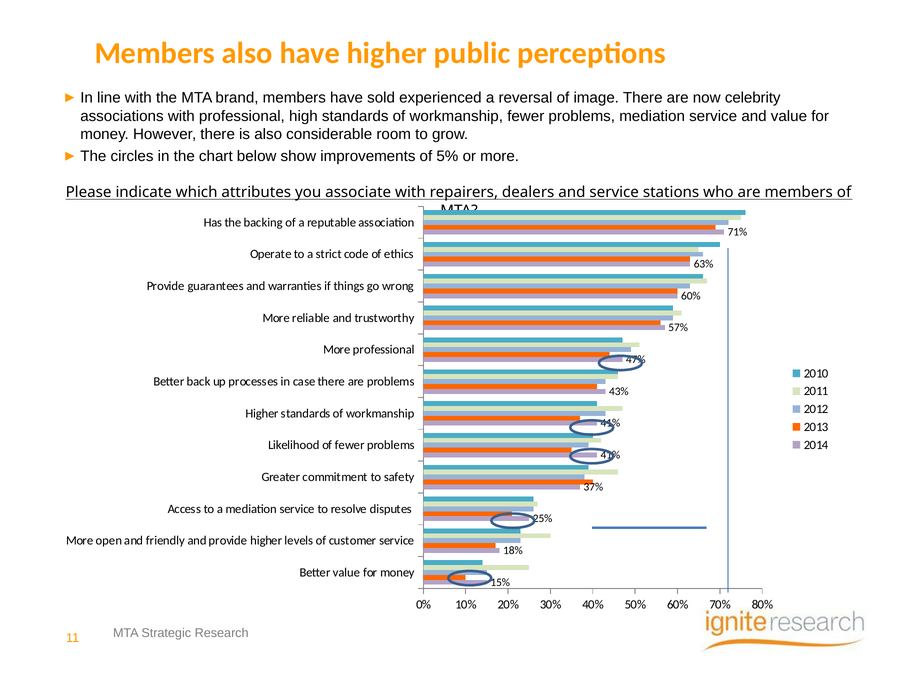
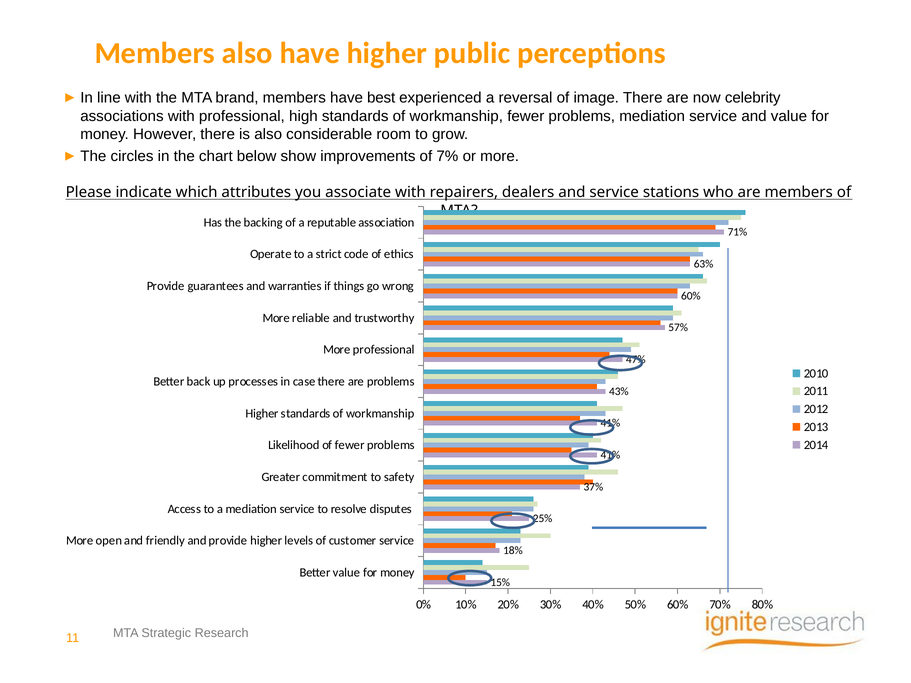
sold: sold -> best (381, 98)
5%: 5% -> 7% (447, 156)
